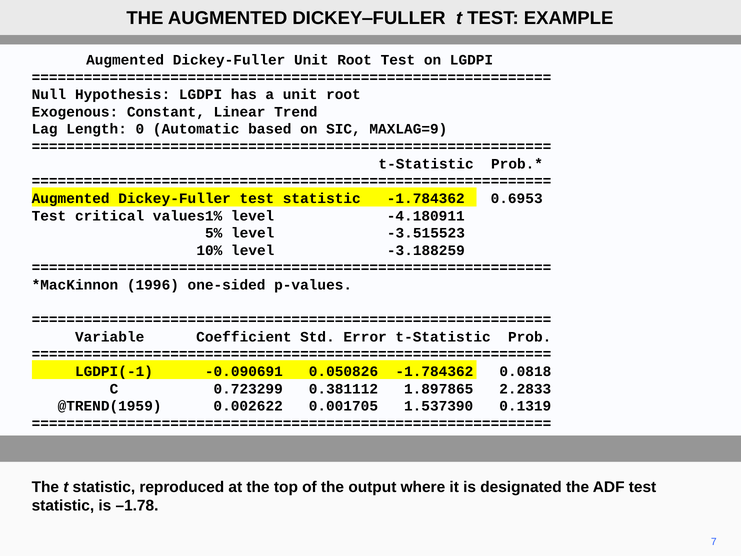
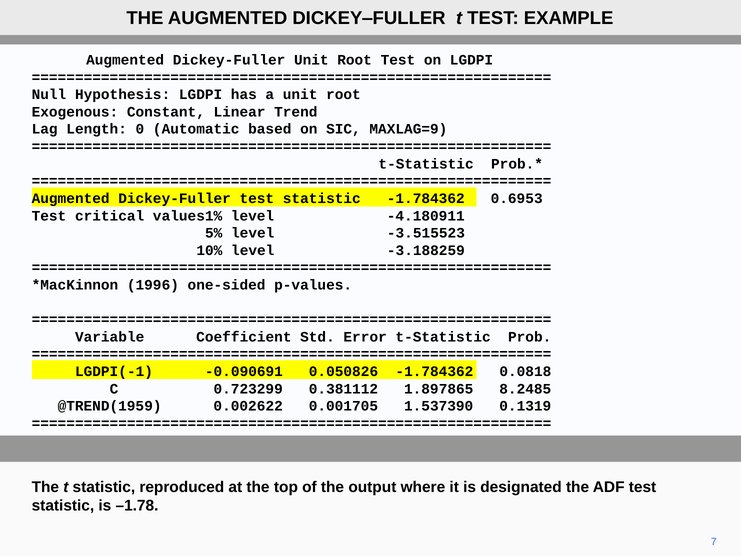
2.2833: 2.2833 -> 8.2485 (525, 389)
